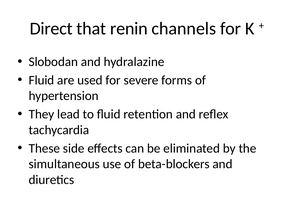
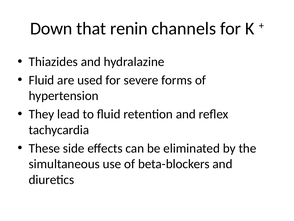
Direct: Direct -> Down (51, 28)
Slobodan: Slobodan -> Thiazides (53, 62)
